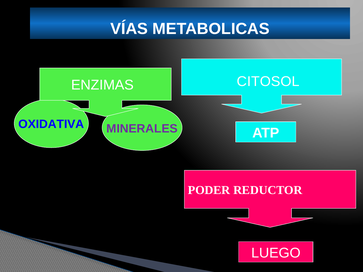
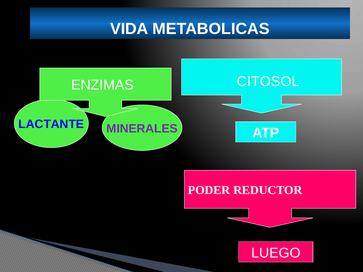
VÍAS: VÍAS -> VIDA (129, 29)
OXIDATIVA: OXIDATIVA -> LACTANTE (51, 124)
